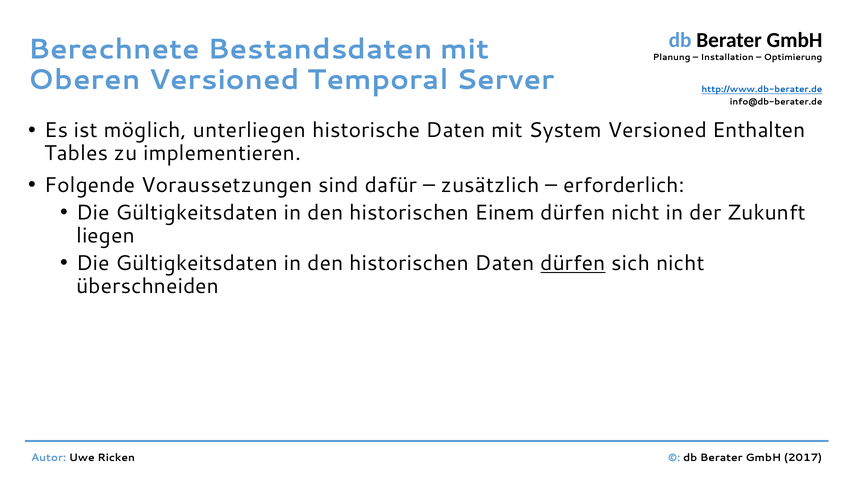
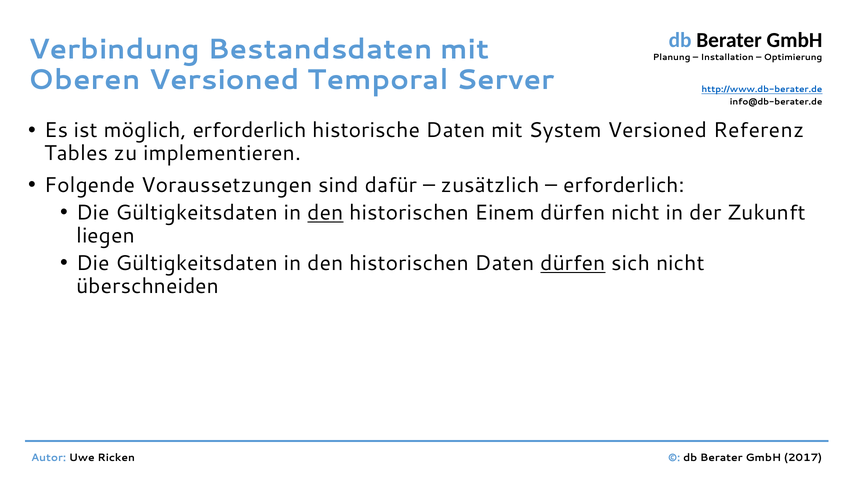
Berechnete: Berechnete -> Verbindung (114, 49)
möglich unterliegen: unterliegen -> erforderlich (250, 130)
Enthalten: Enthalten -> Referenz (759, 130)
den underline: none -> present (325, 213)
